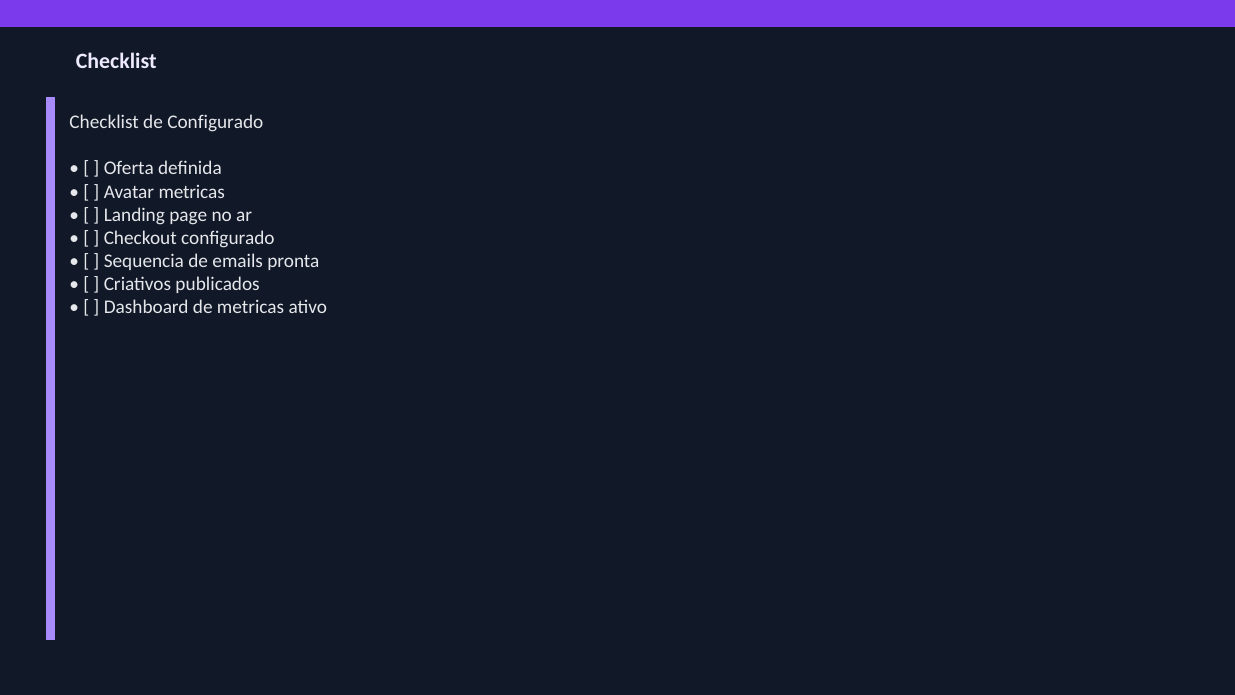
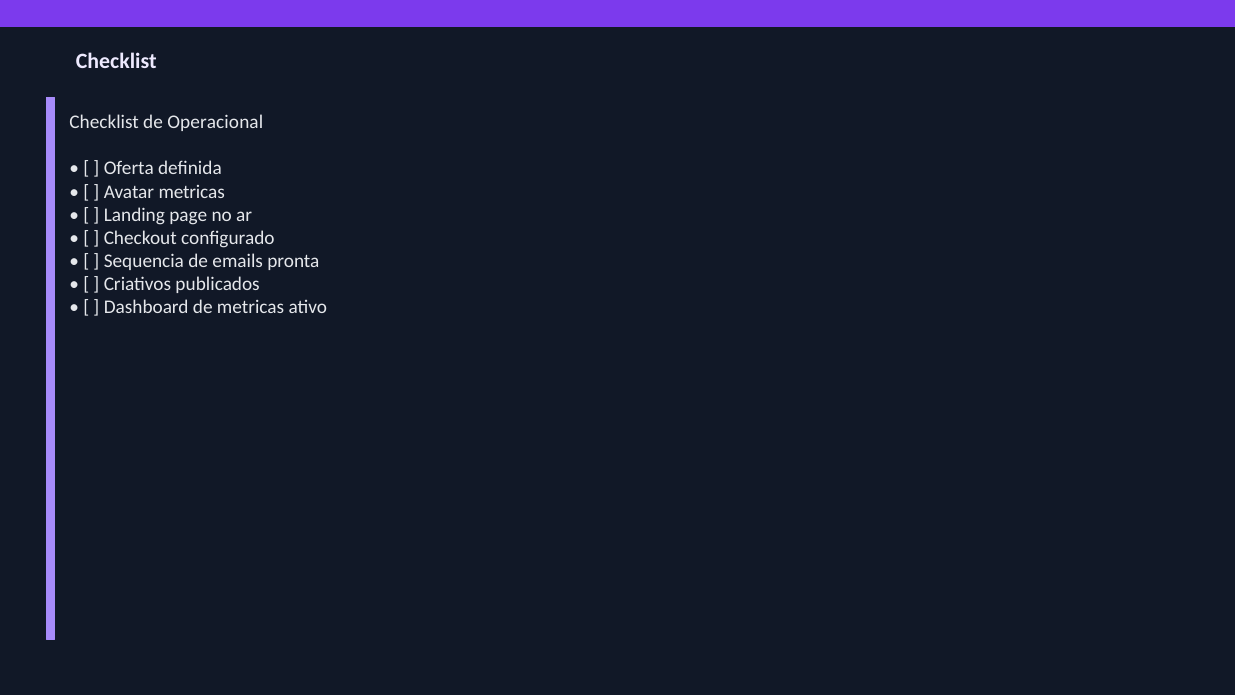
de Configurado: Configurado -> Operacional (215, 122)
